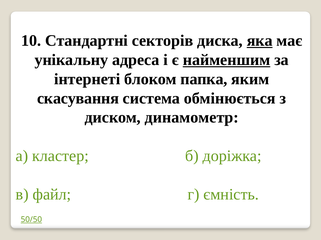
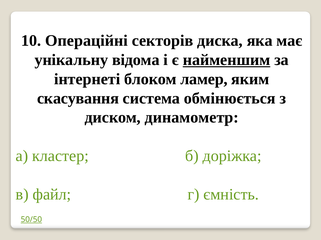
Стандартні: Стандартні -> Операційні (86, 41)
яка underline: present -> none (260, 41)
адреса: адреса -> відома (136, 60)
папка: папка -> ламер (204, 79)
